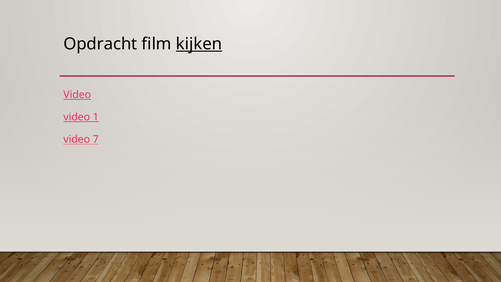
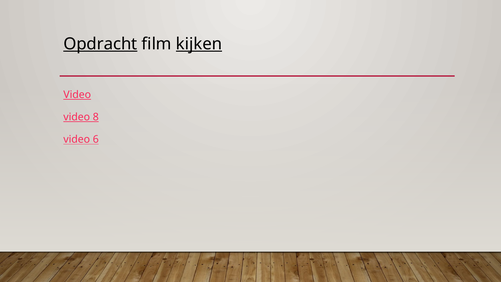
Opdracht underline: none -> present (100, 44)
1: 1 -> 8 (96, 117)
7: 7 -> 6 (96, 139)
